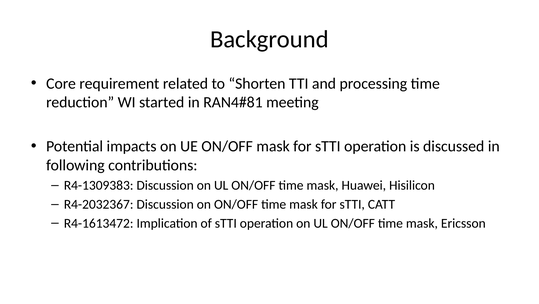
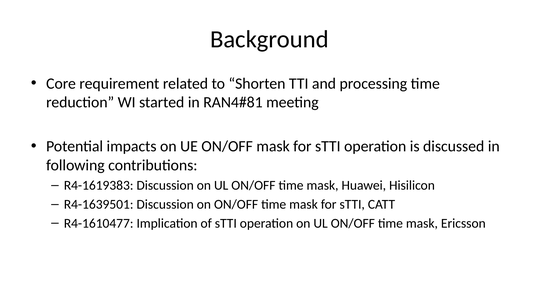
R4-1309383: R4-1309383 -> R4-1619383 (99, 185)
R4-2032367: R4-2032367 -> R4-1639501 (99, 204)
R4-1613472: R4-1613472 -> R4-1610477 (99, 223)
